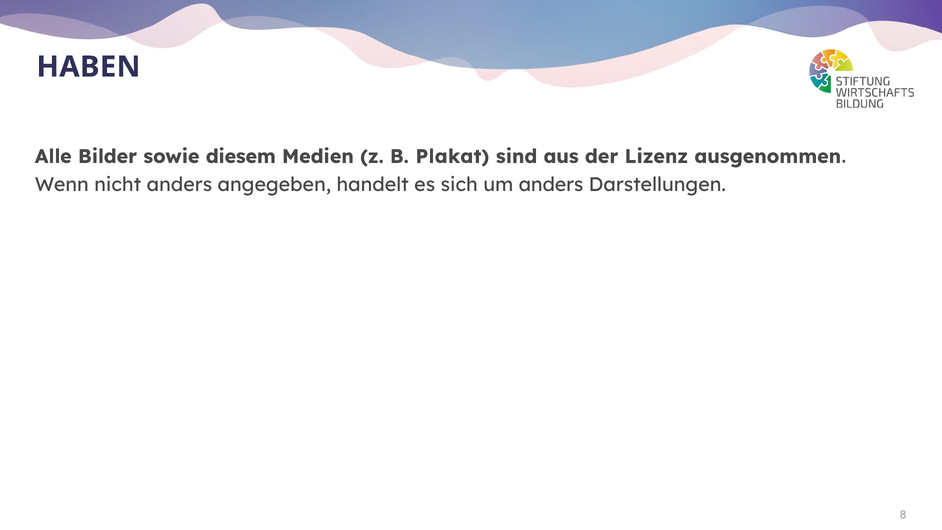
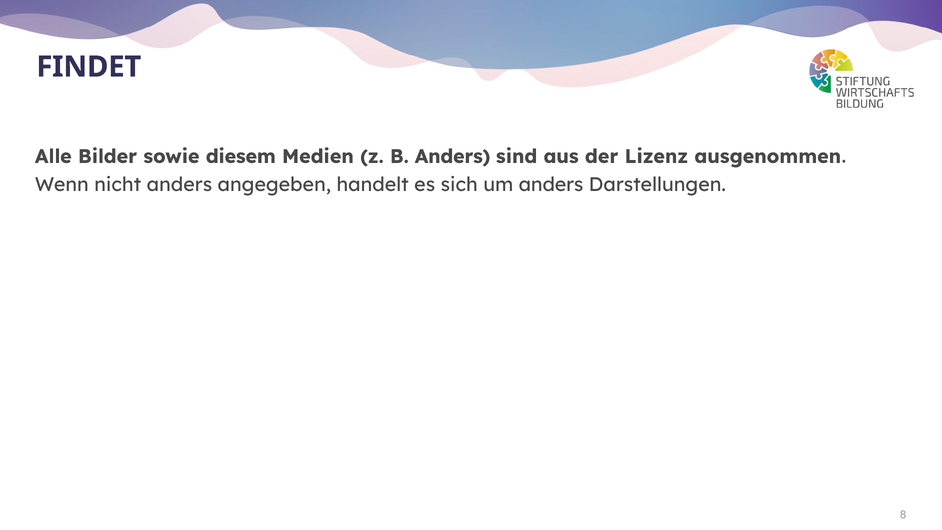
HABEN: HABEN -> FINDET (89, 67)
B Plakat: Plakat -> Anders (453, 156)
